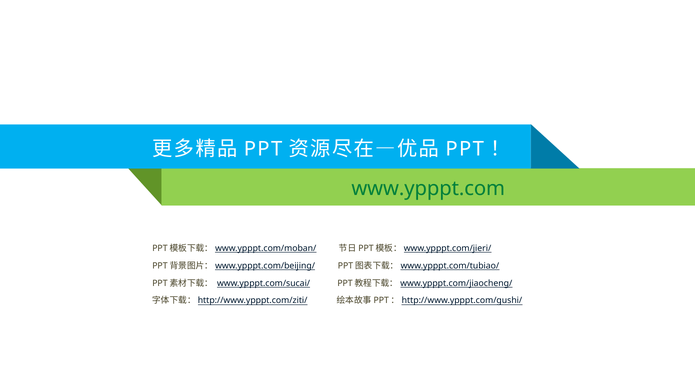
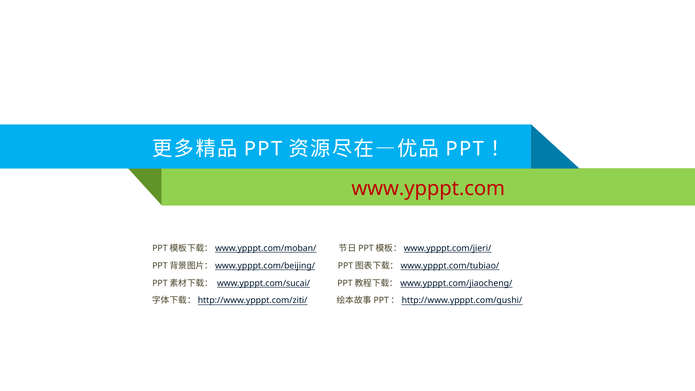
www.ypppt.com colour: green -> red (428, 188)
